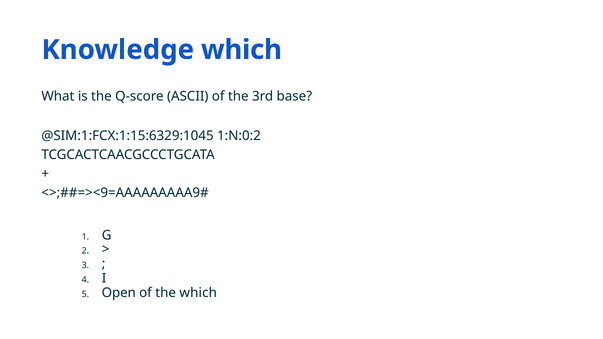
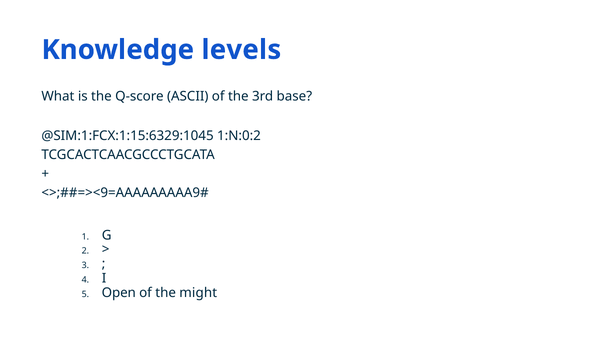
Knowledge which: which -> levels (241, 50)
the which: which -> might (198, 293)
